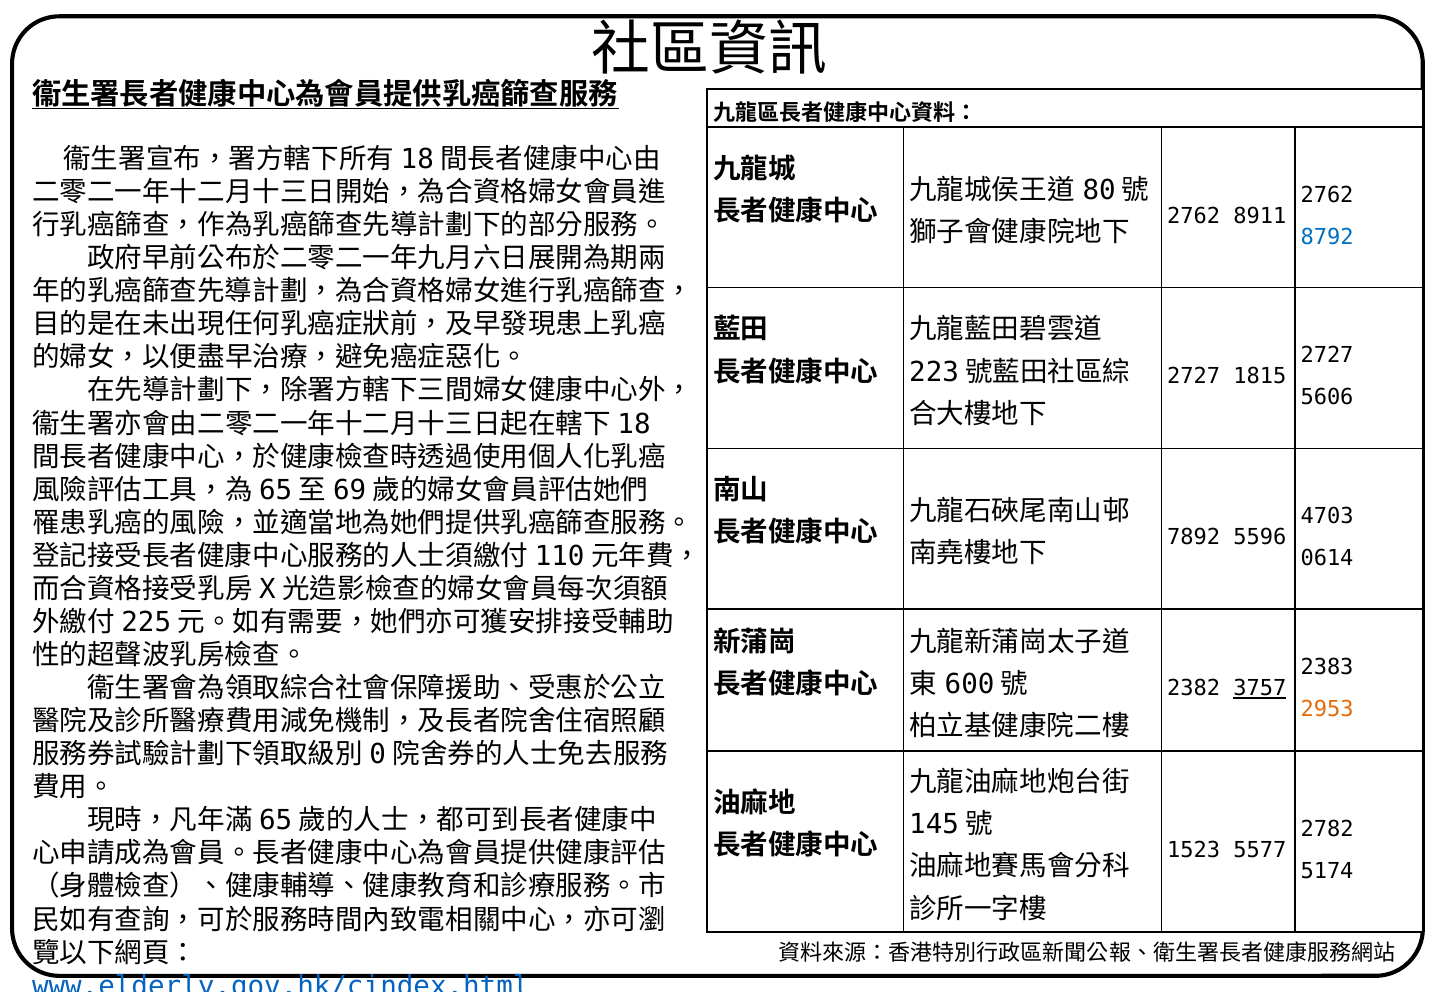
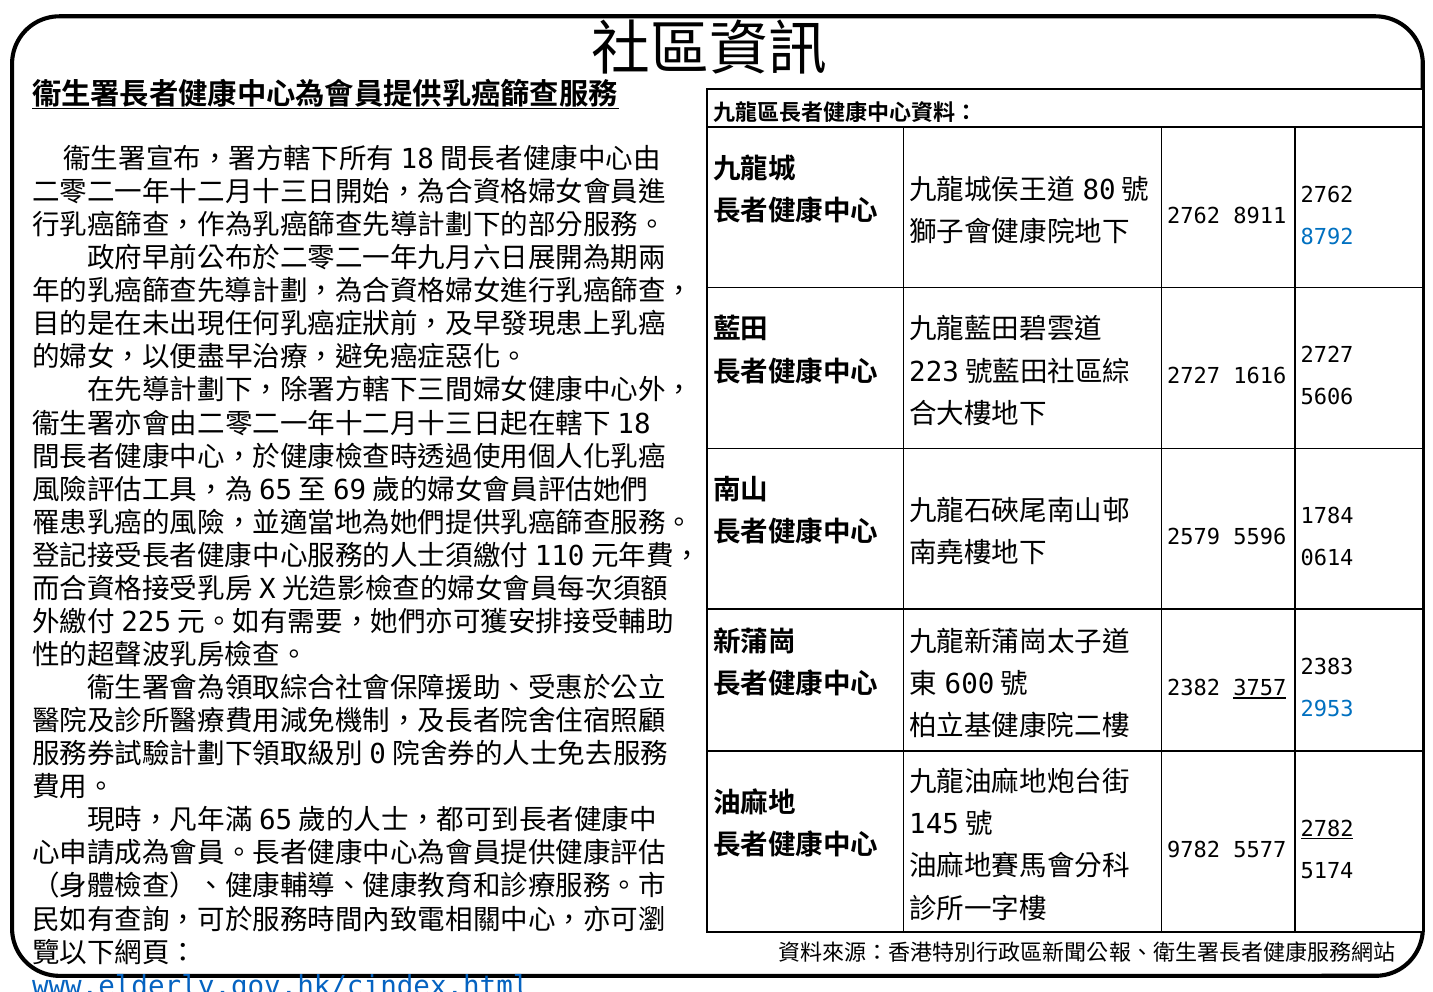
1815: 1815 -> 1616 (1260, 377)
4703: 4703 -> 1784 (1327, 516)
7892: 7892 -> 2579 (1194, 537)
2953 colour: orange -> blue (1327, 710)
2782 underline: none -> present (1327, 829)
1523: 1523 -> 9782 (1194, 850)
